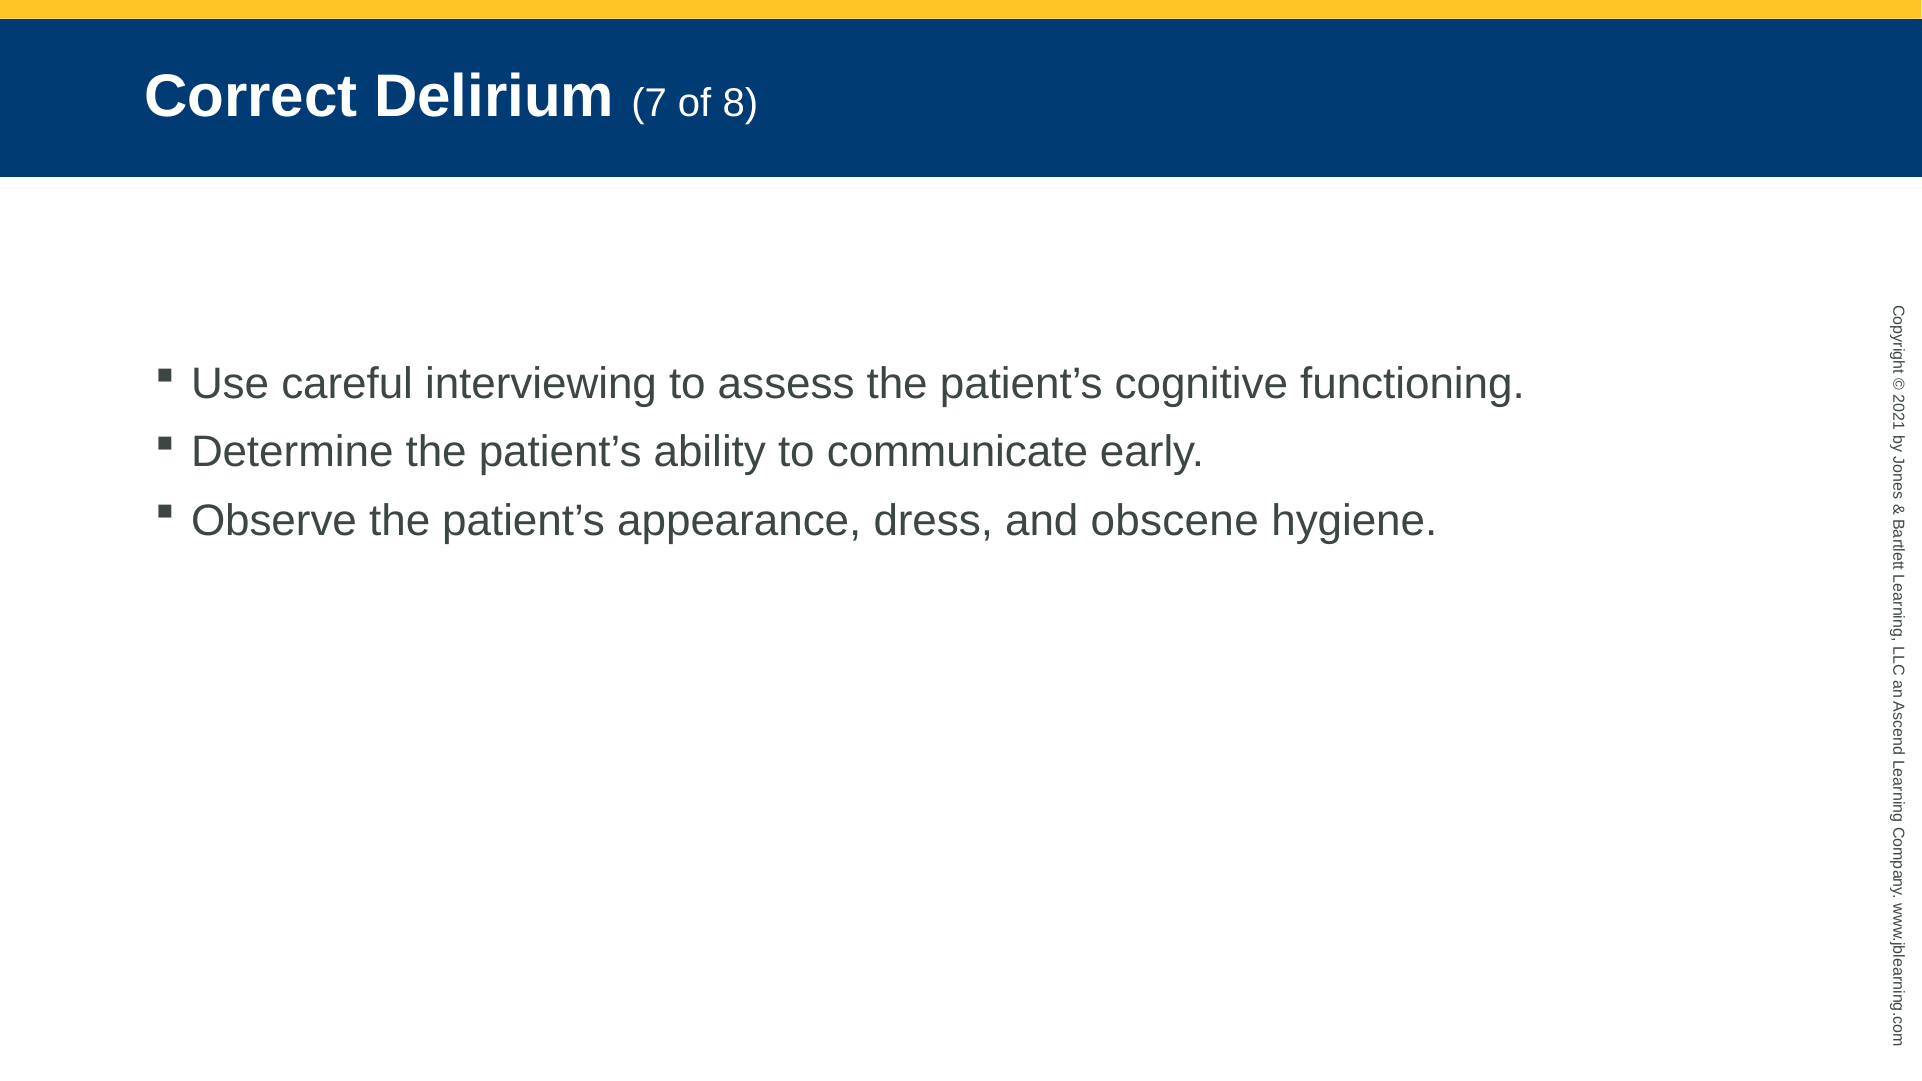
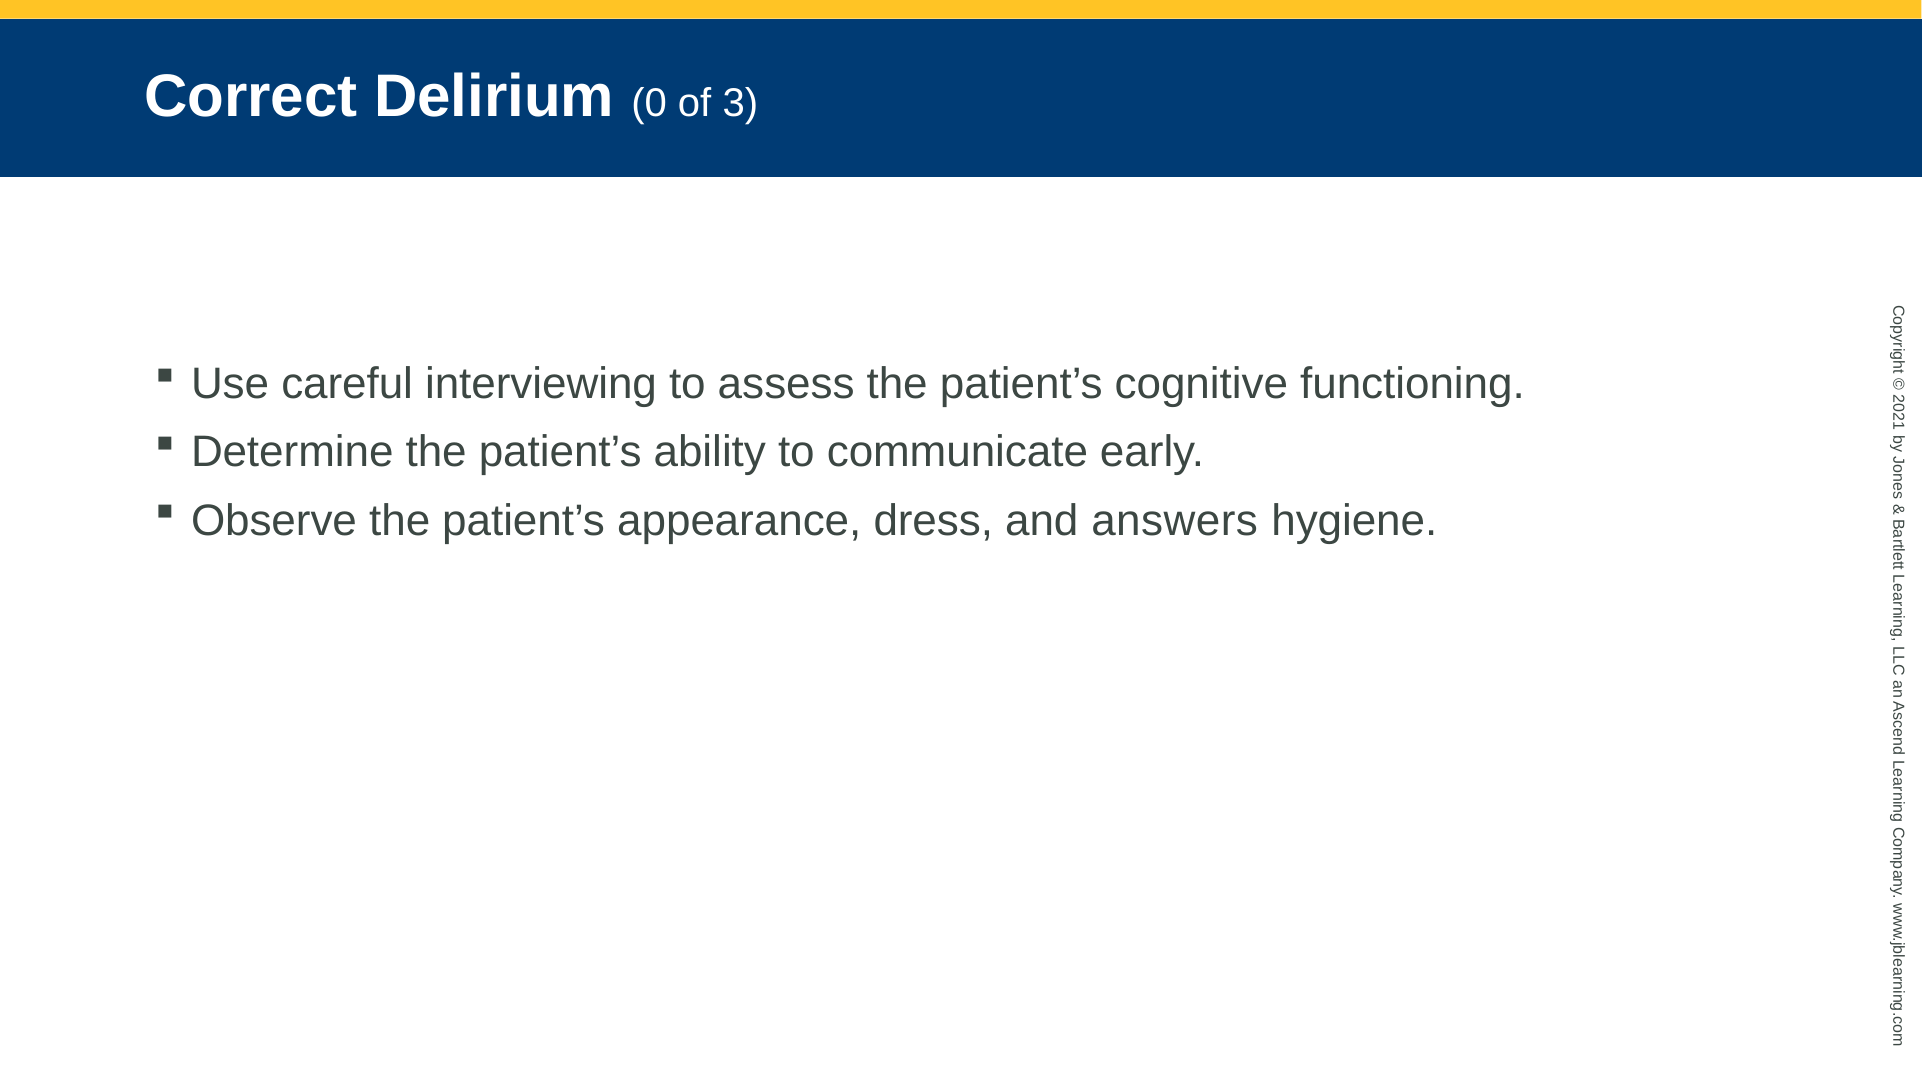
Delirium 7: 7 -> 0 (649, 103)
8: 8 -> 3 (740, 103)
obscene: obscene -> answers (1175, 521)
